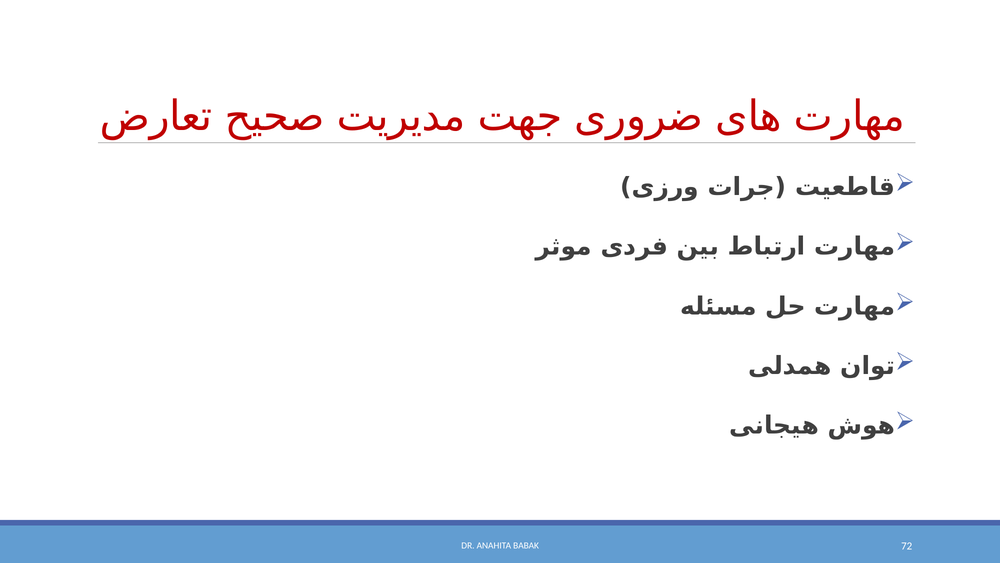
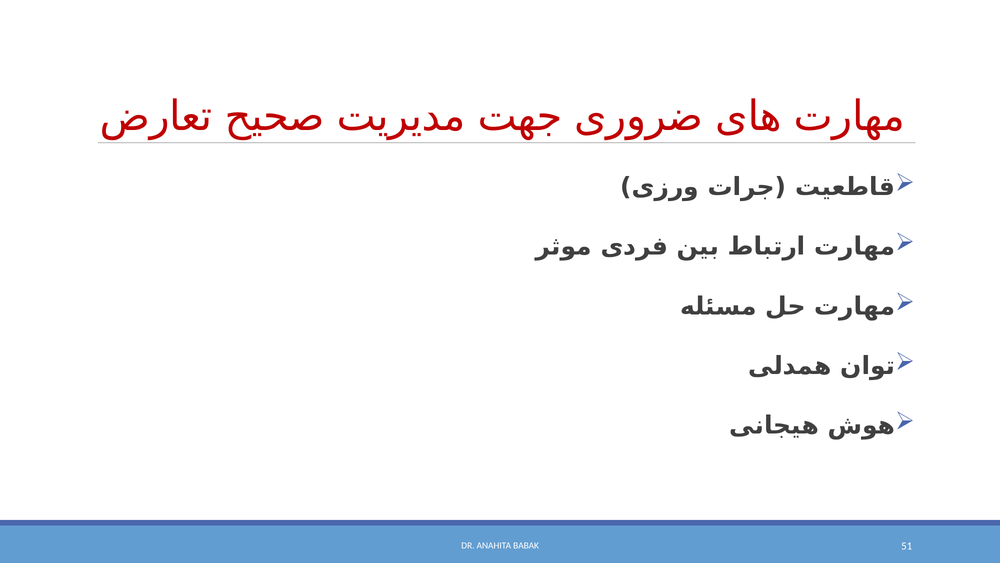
72: 72 -> 51 (907, 545)
